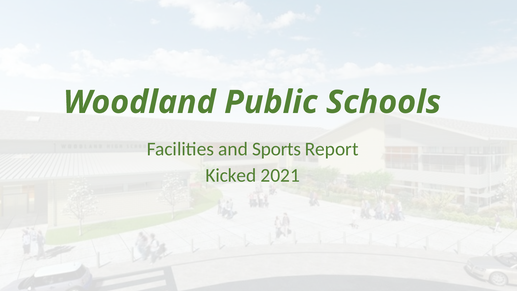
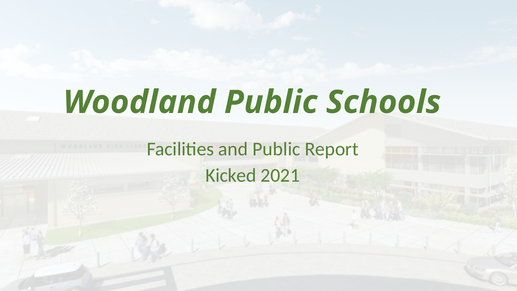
and Sports: Sports -> Public (276, 149)
